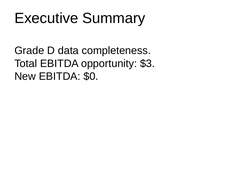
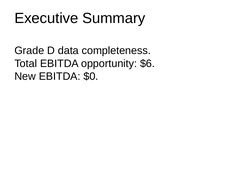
$3: $3 -> $6 (147, 63)
